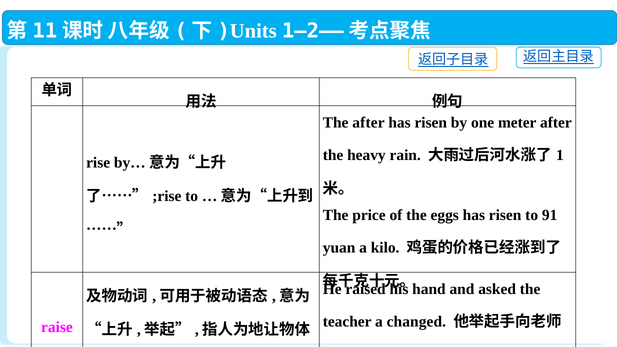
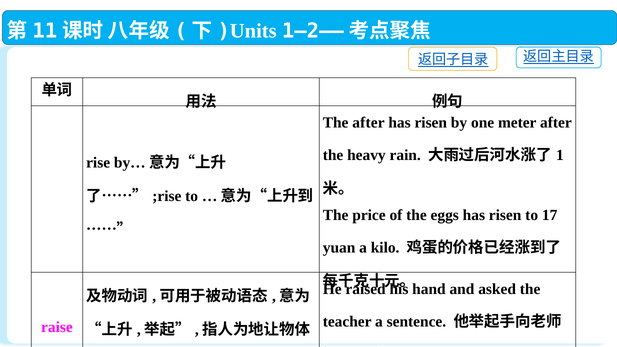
91: 91 -> 17 (550, 215)
changed: changed -> sentence (416, 322)
